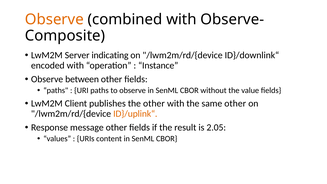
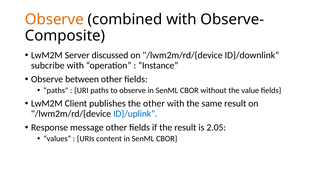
indicating: indicating -> discussed (110, 55)
encoded: encoded -> subcribe (48, 66)
same other: other -> result (235, 103)
ID}/uplink“ colour: orange -> blue (135, 114)
